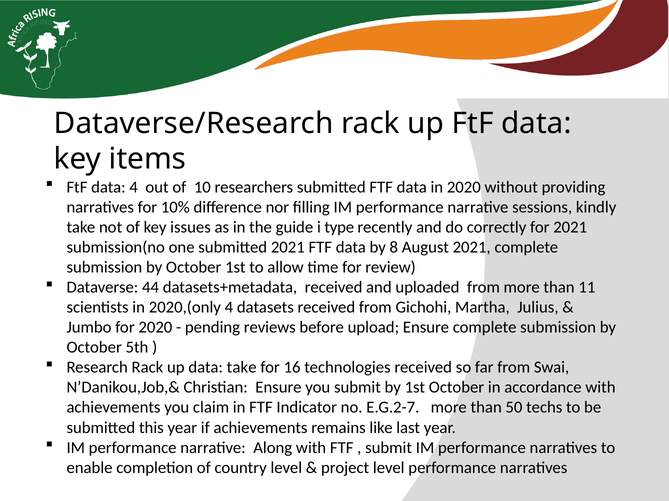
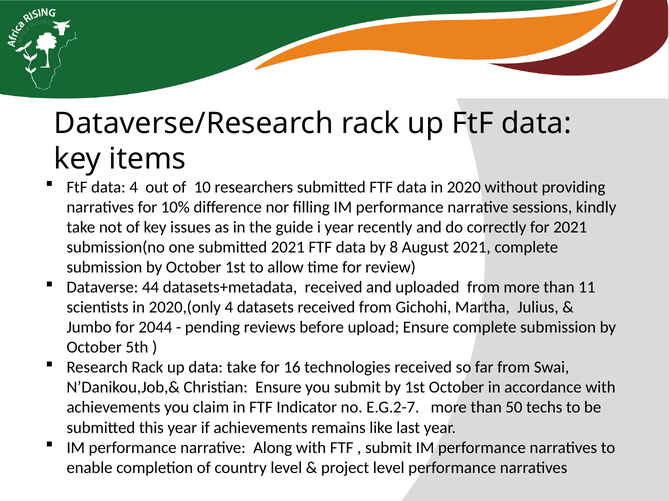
i type: type -> year (339, 227)
for 2020: 2020 -> 2044 (155, 328)
